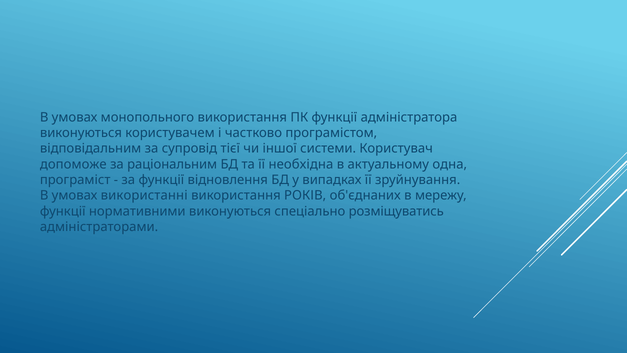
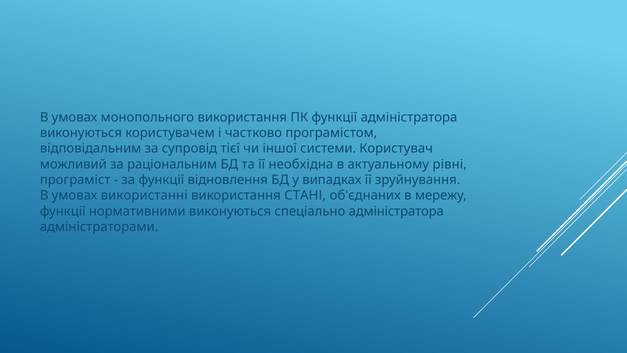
допоможе: допоможе -> можливий (73, 164)
одна: одна -> рівні (450, 164)
РОКІВ: РОКІВ -> СТАНІ (305, 196)
спеціально розміщуватись: розміщуватись -> адміністратора (396, 211)
